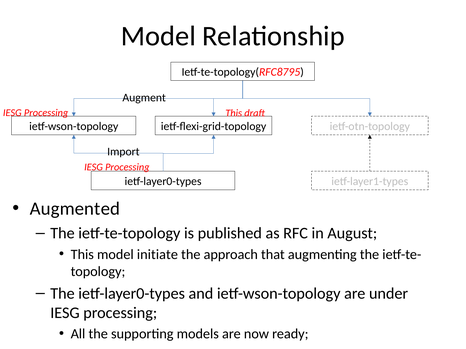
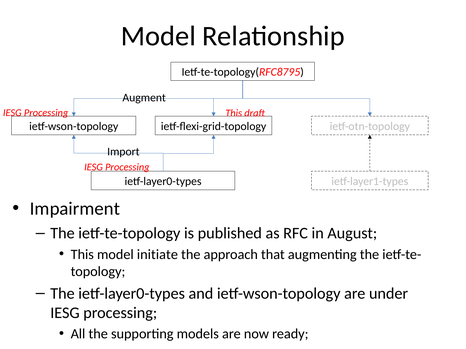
Augmented: Augmented -> Impairment (75, 209)
